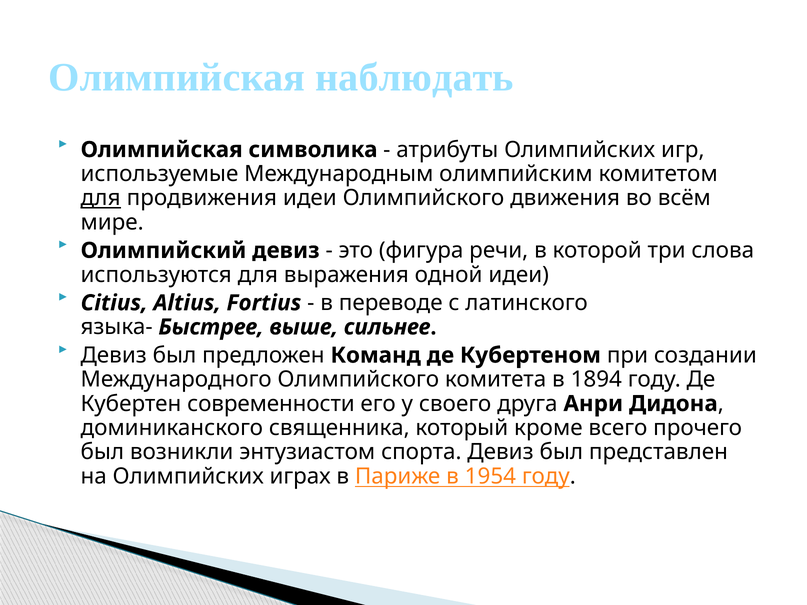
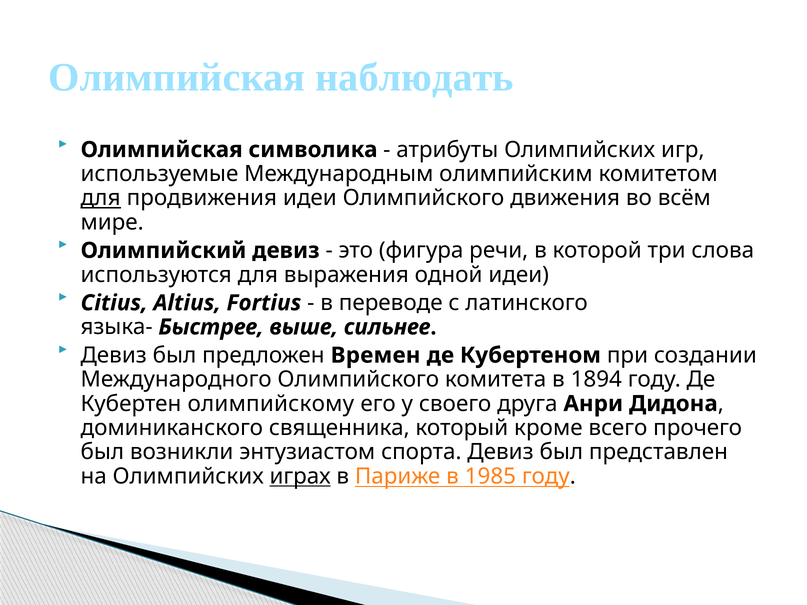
Команд: Команд -> Времен (376, 355)
современности: современности -> олимпийскому (271, 404)
играх underline: none -> present (300, 476)
1954: 1954 -> 1985 (490, 476)
